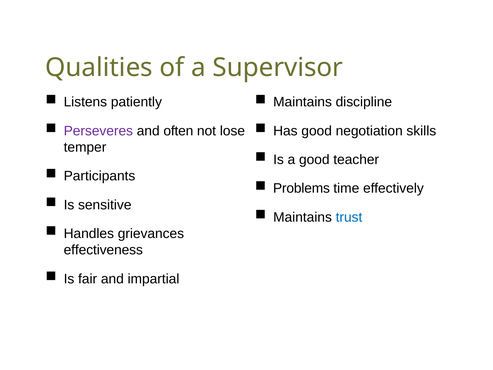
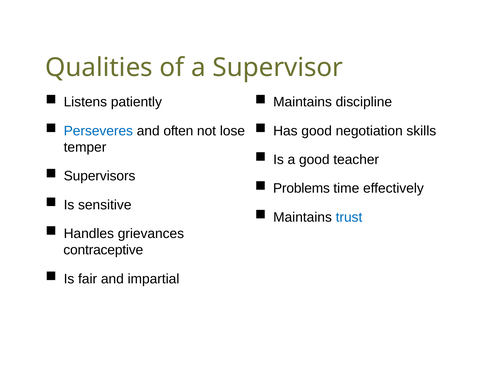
Perseveres colour: purple -> blue (98, 131)
Participants: Participants -> Supervisors (100, 176)
effectiveness: effectiveness -> contraceptive (103, 250)
